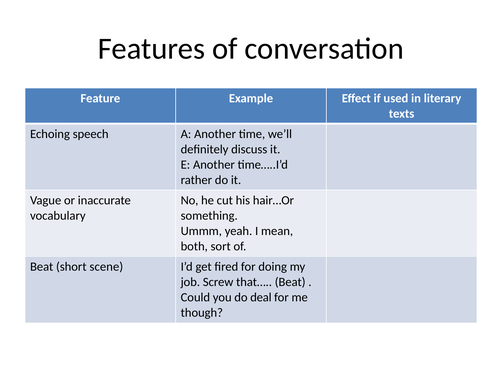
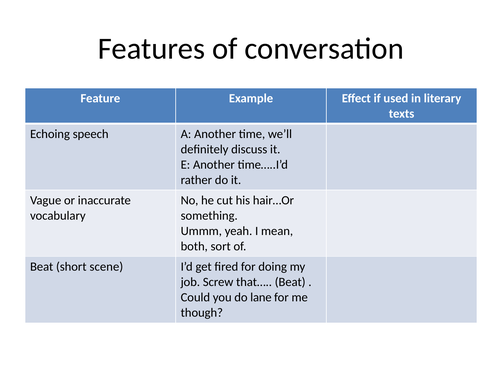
deal: deal -> lane (261, 297)
